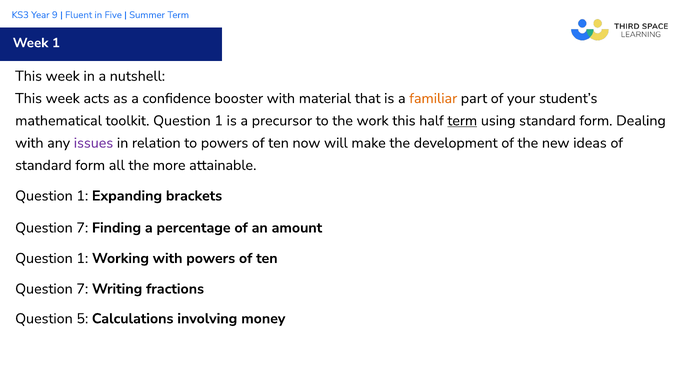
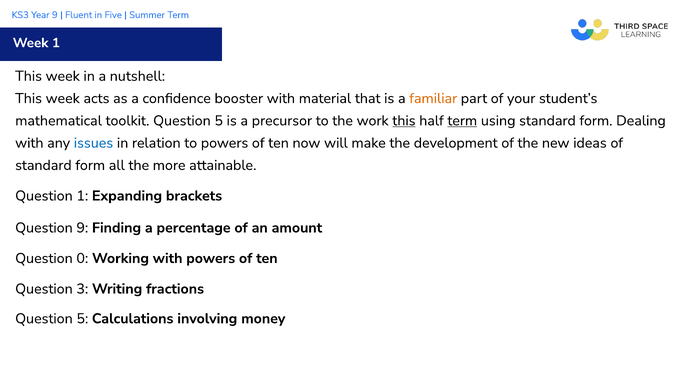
toolkit Question 1: 1 -> 5 (219, 121)
this underline: none -> present (404, 121)
issues colour: purple -> blue (93, 143)
7: 7 -> 9 (82, 228)
1: 1 -> 0 (82, 259)
7: 7 -> 3 (82, 289)
